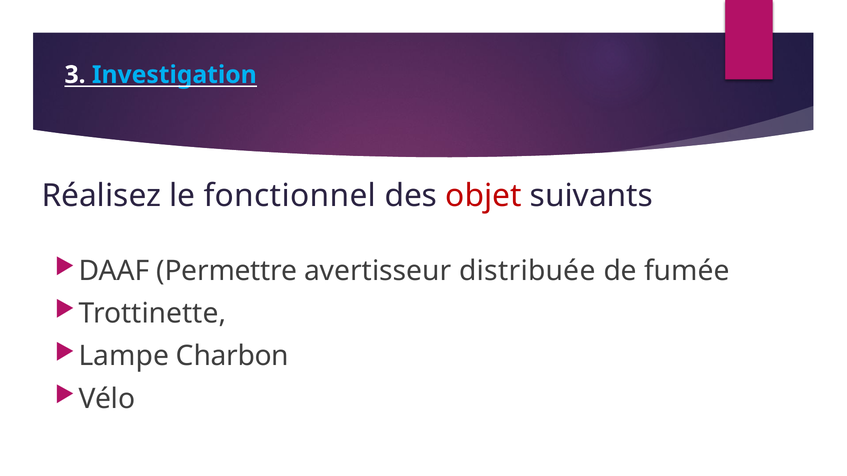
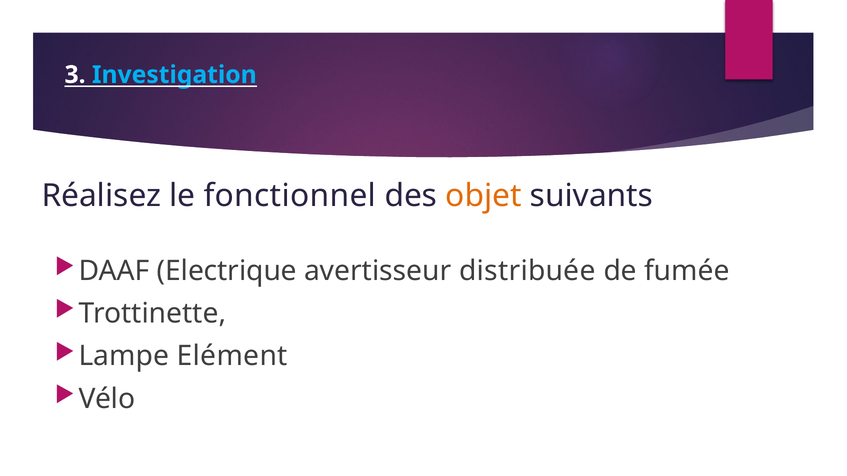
objet colour: red -> orange (484, 196)
Permettre: Permettre -> Electrique (227, 271)
Charbon: Charbon -> Elément (232, 356)
